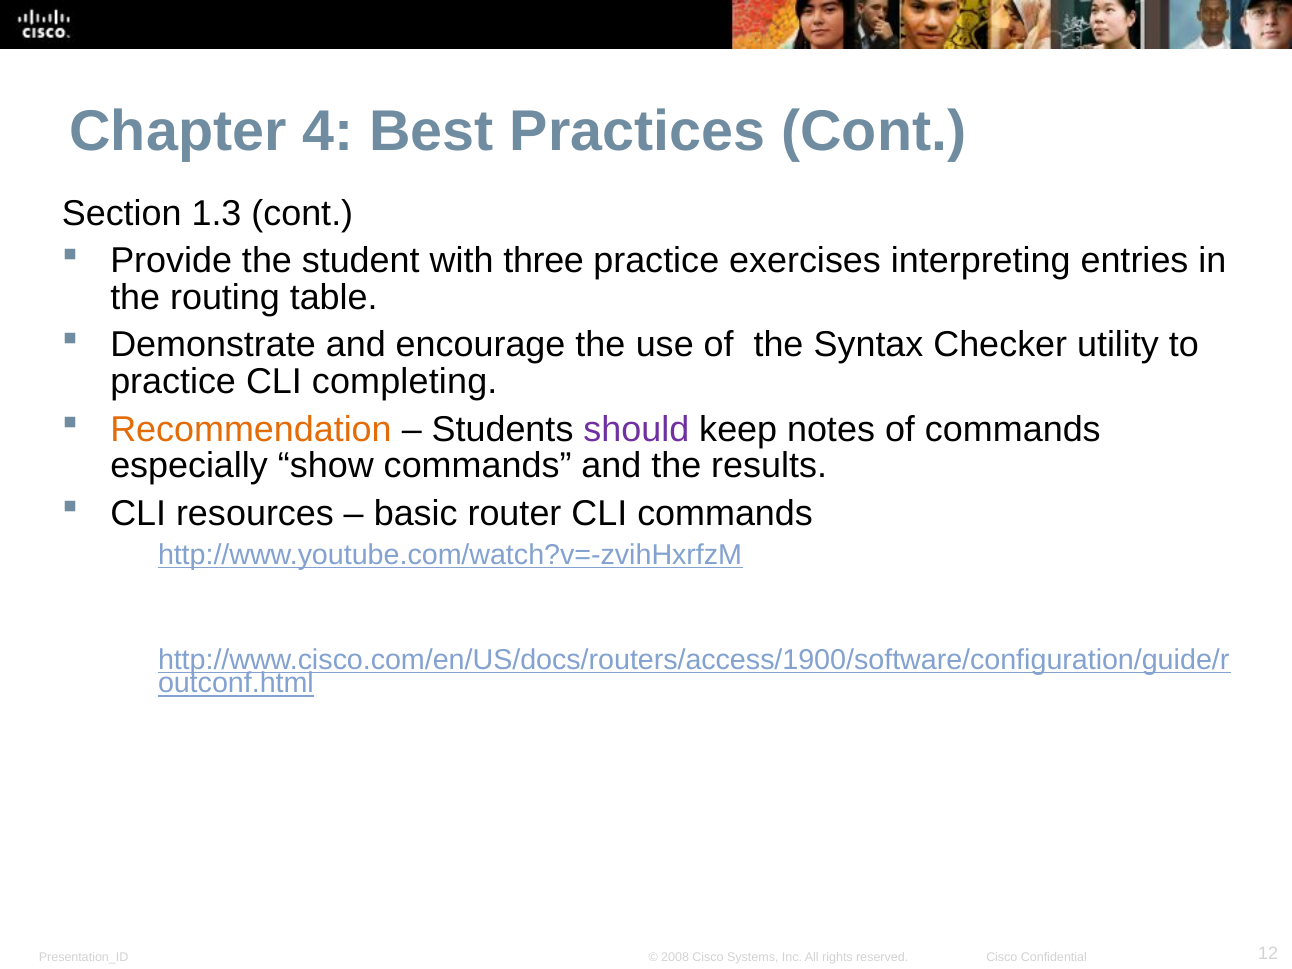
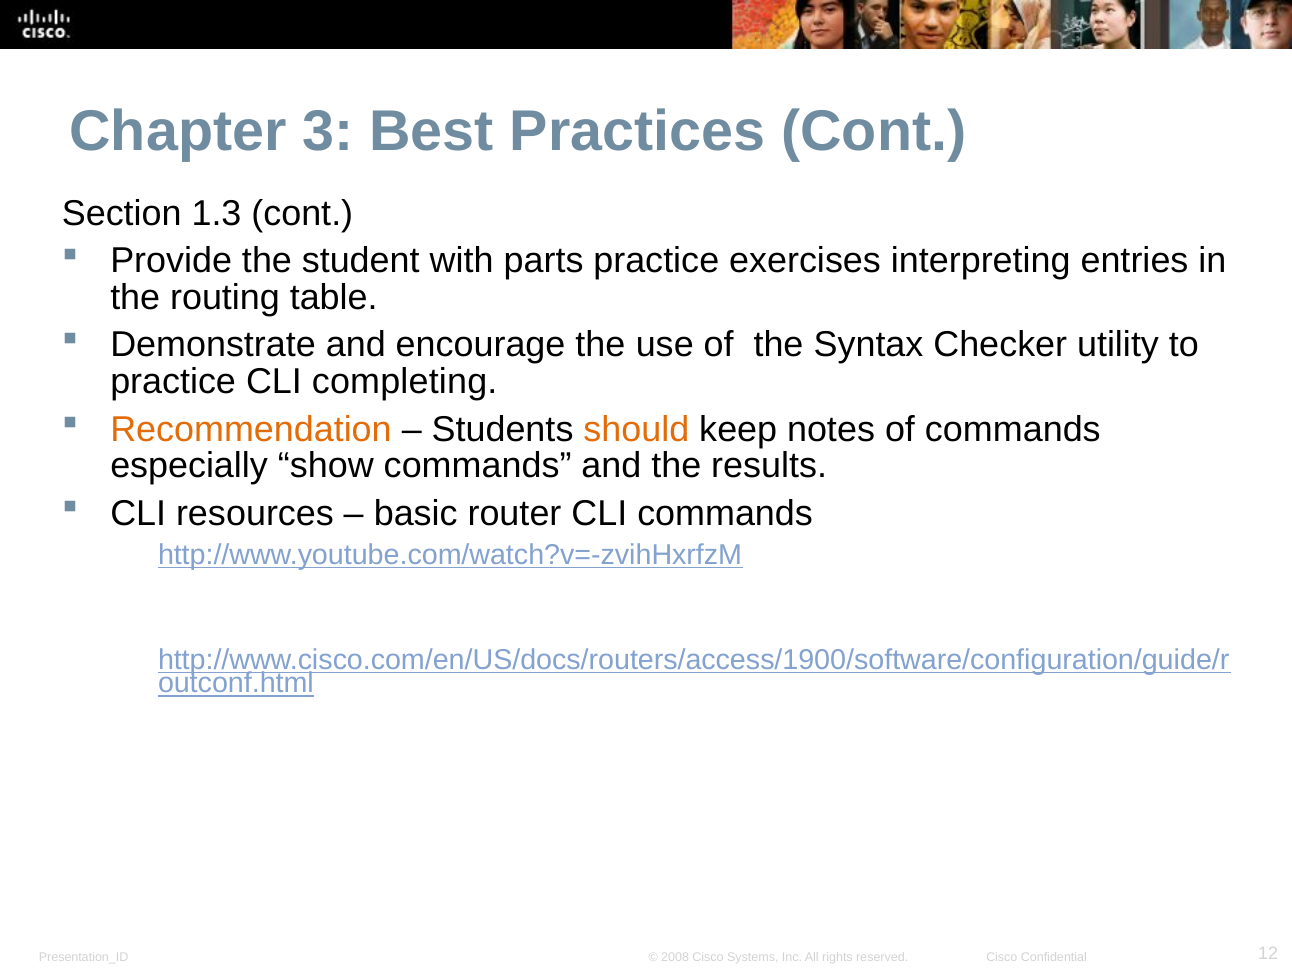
4: 4 -> 3 (328, 131)
three: three -> parts (543, 261)
should colour: purple -> orange (636, 429)
